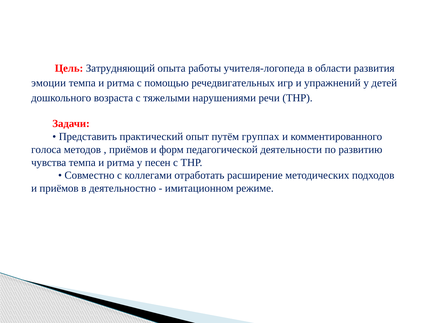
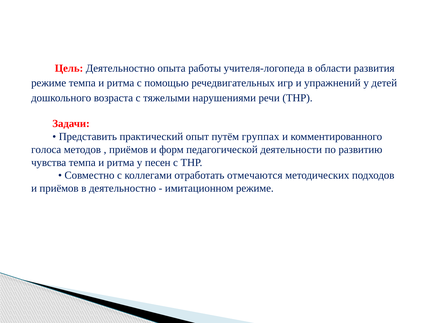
Цель Затрудняющий: Затрудняющий -> Деятельностно (120, 68)
эмоции: эмоции -> режиме (49, 83)
расширение: расширение -> отмечаются (255, 176)
